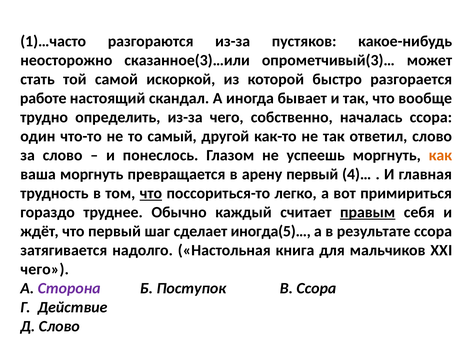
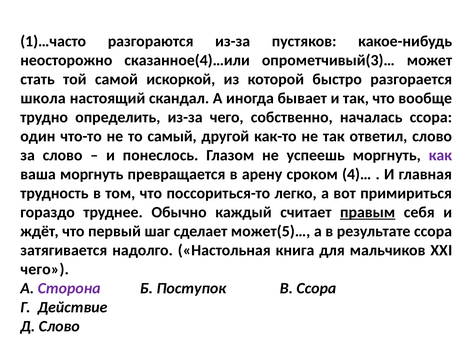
сказанное(3)…или: сказанное(3)…или -> сказанное(4)…или (187, 60)
работе: работе -> школа (43, 98)
как colour: orange -> purple (440, 155)
арену первый: первый -> сроком (312, 174)
что underline: present -> none (151, 193)
иногда(5)…: иногда(5)… -> может(5)… (271, 231)
